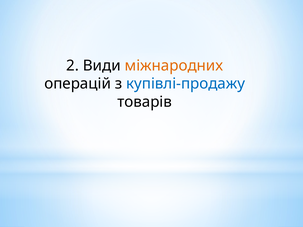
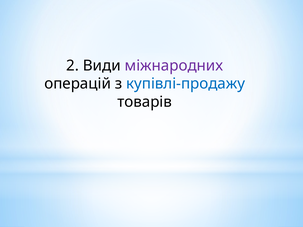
міжнародних colour: orange -> purple (174, 66)
